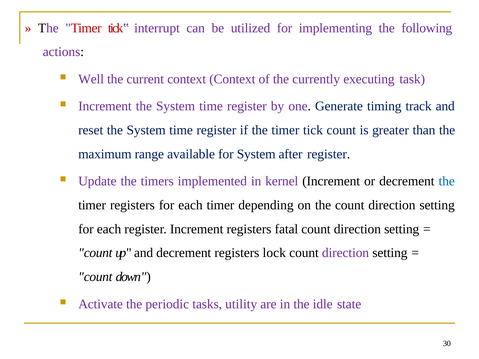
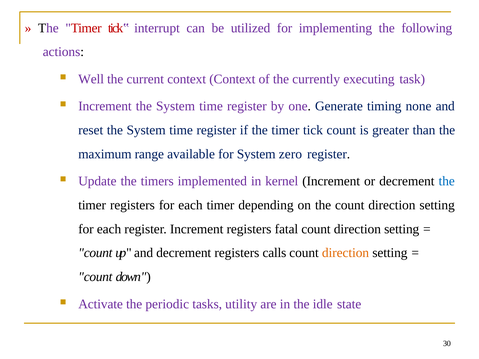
track: track -> none (419, 106)
after: after -> zero (290, 154)
lock: lock -> calls (274, 253)
direction colour: purple -> orange (346, 253)
